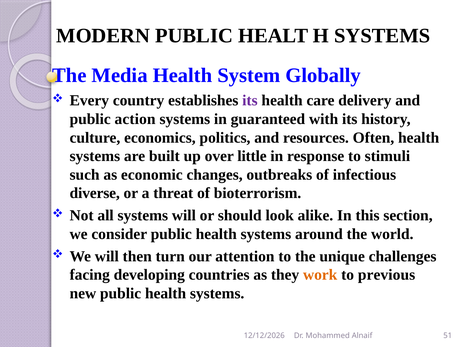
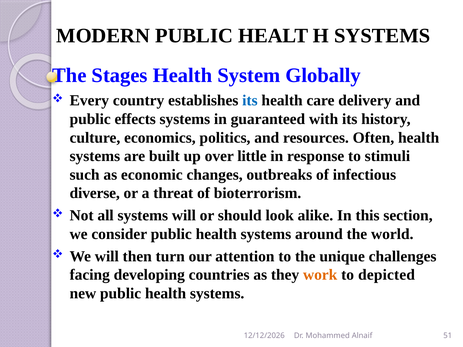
Media: Media -> Stages (120, 76)
its colour: purple -> blue (250, 101)
action: action -> effects (135, 119)
previous: previous -> depicted (387, 275)
